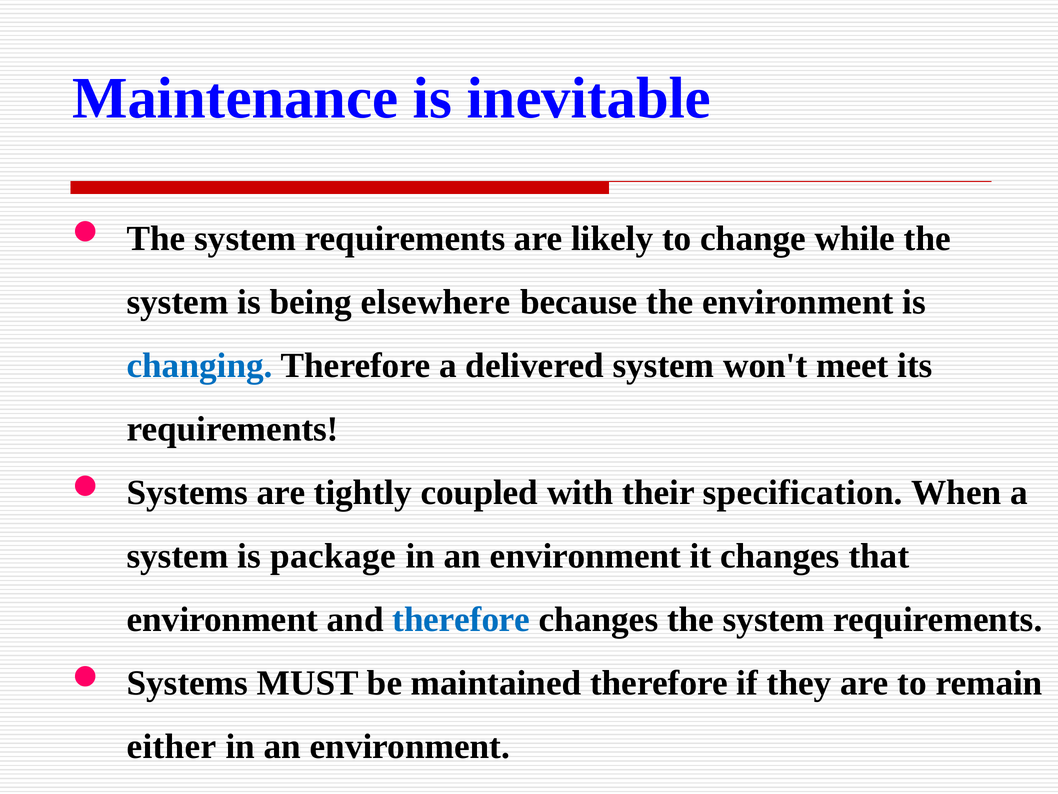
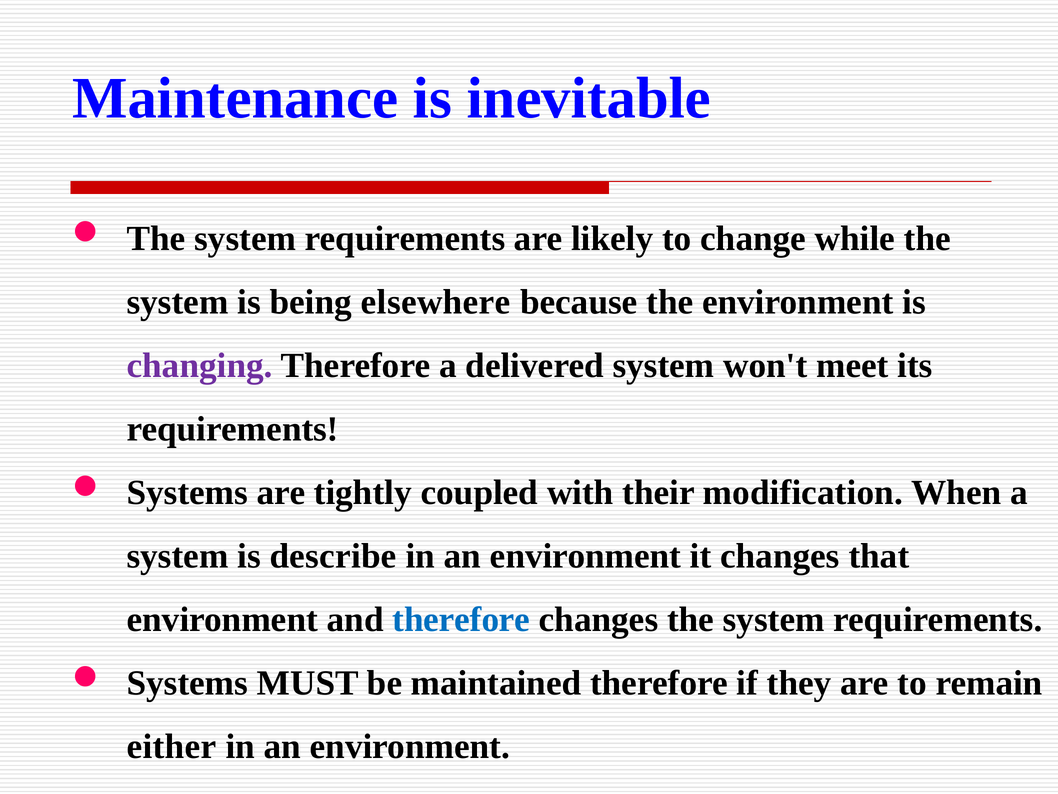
changing colour: blue -> purple (200, 365)
specification: specification -> modification (803, 492)
package: package -> describe (333, 556)
